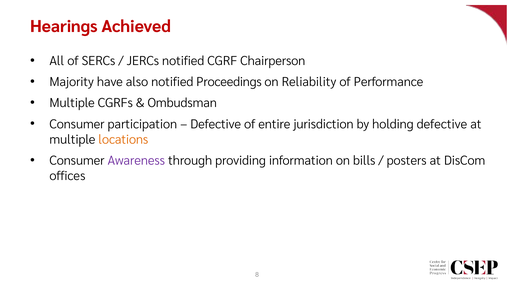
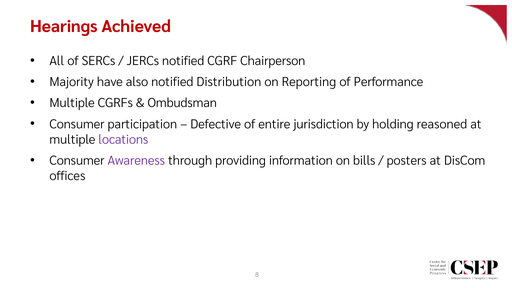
Proceedings: Proceedings -> Distribution (229, 82)
Reliability: Reliability -> Reporting (309, 82)
holding defective: defective -> reasoned (442, 124)
locations colour: orange -> purple (123, 139)
